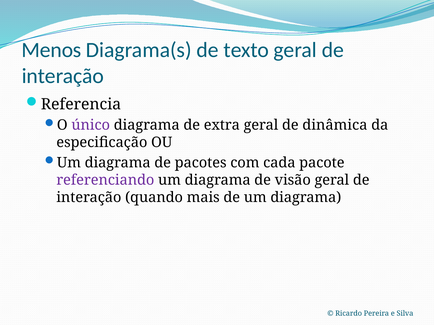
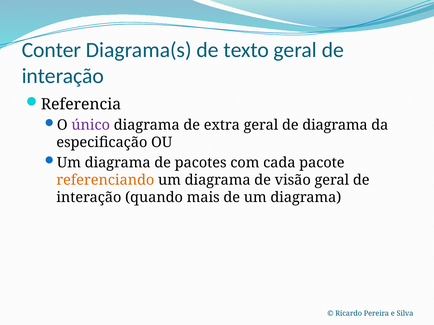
Menos: Menos -> Conter (51, 50)
de dinâmica: dinâmica -> diagrama (335, 125)
referenciando colour: purple -> orange (105, 180)
